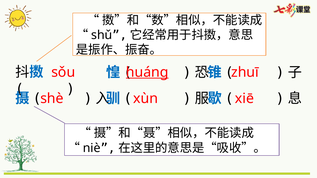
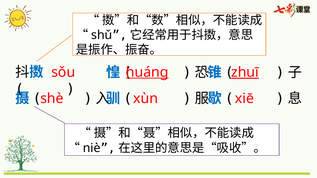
zhuī underline: none -> present (245, 72)
